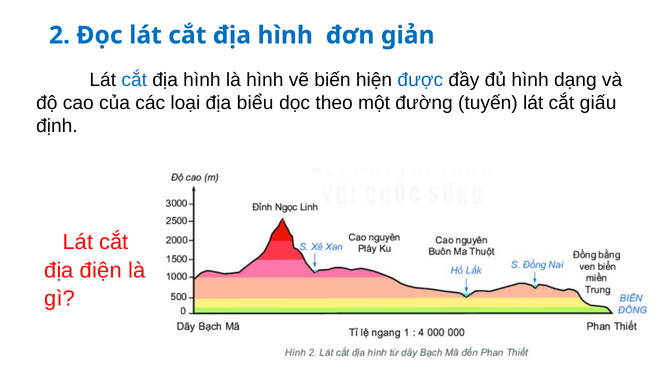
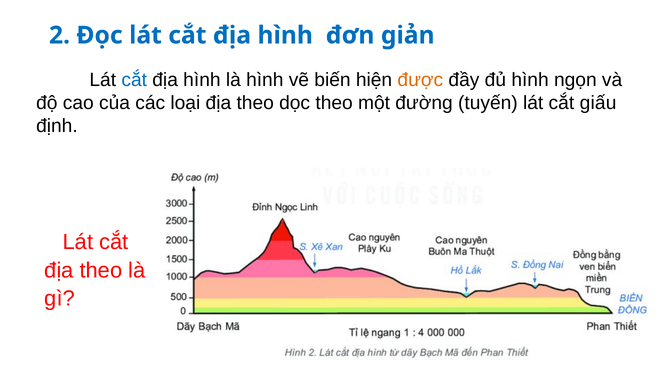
được colour: blue -> orange (420, 80)
dạng: dạng -> ngọn (575, 80)
loại địa biểu: biểu -> theo (255, 103)
điện: điện -> theo (101, 270)
